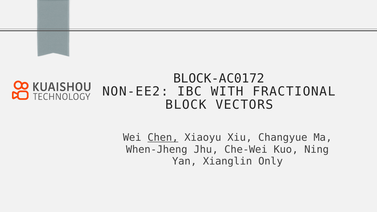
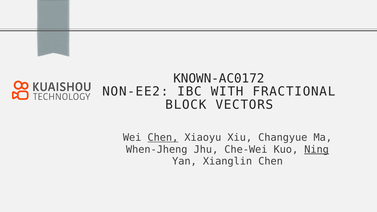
BLOCK-AC0172: BLOCK-AC0172 -> KNOWN-AC0172 (219, 78)
Ning underline: none -> present (317, 149)
Xianglin Only: Only -> Chen (271, 161)
